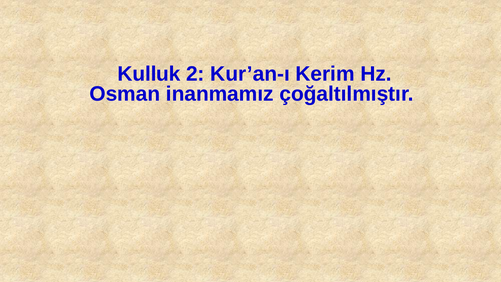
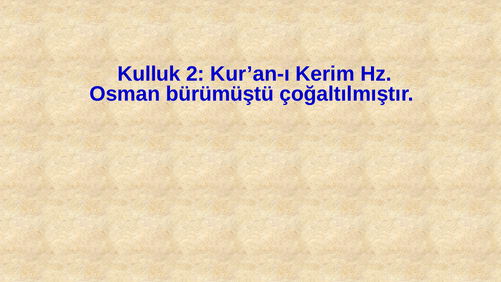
inanmamız: inanmamız -> bürümüştü (220, 94)
